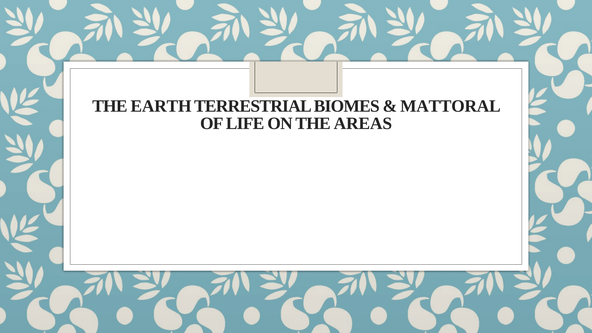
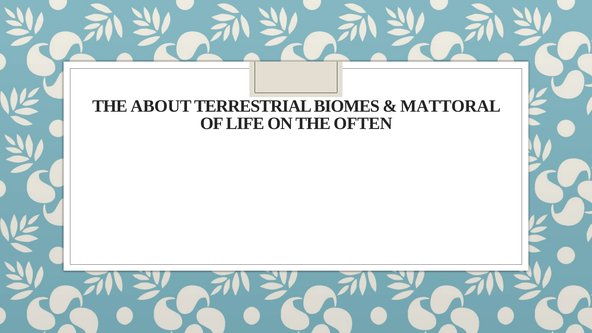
EARTH: EARTH -> ABOUT (161, 106)
AREAS: AREAS -> OFTEN (363, 123)
